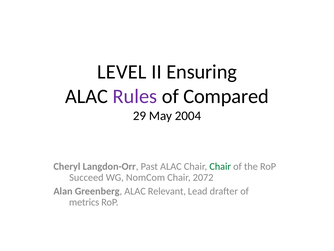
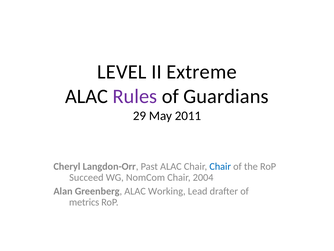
Ensuring: Ensuring -> Extreme (201, 72)
Compared: Compared -> Guardians (226, 96)
2004: 2004 -> 2011 (188, 116)
Chair colour: green -> blue (220, 166)
2072: 2072 -> 2004 (203, 177)
Relevant: Relevant -> Working (167, 191)
